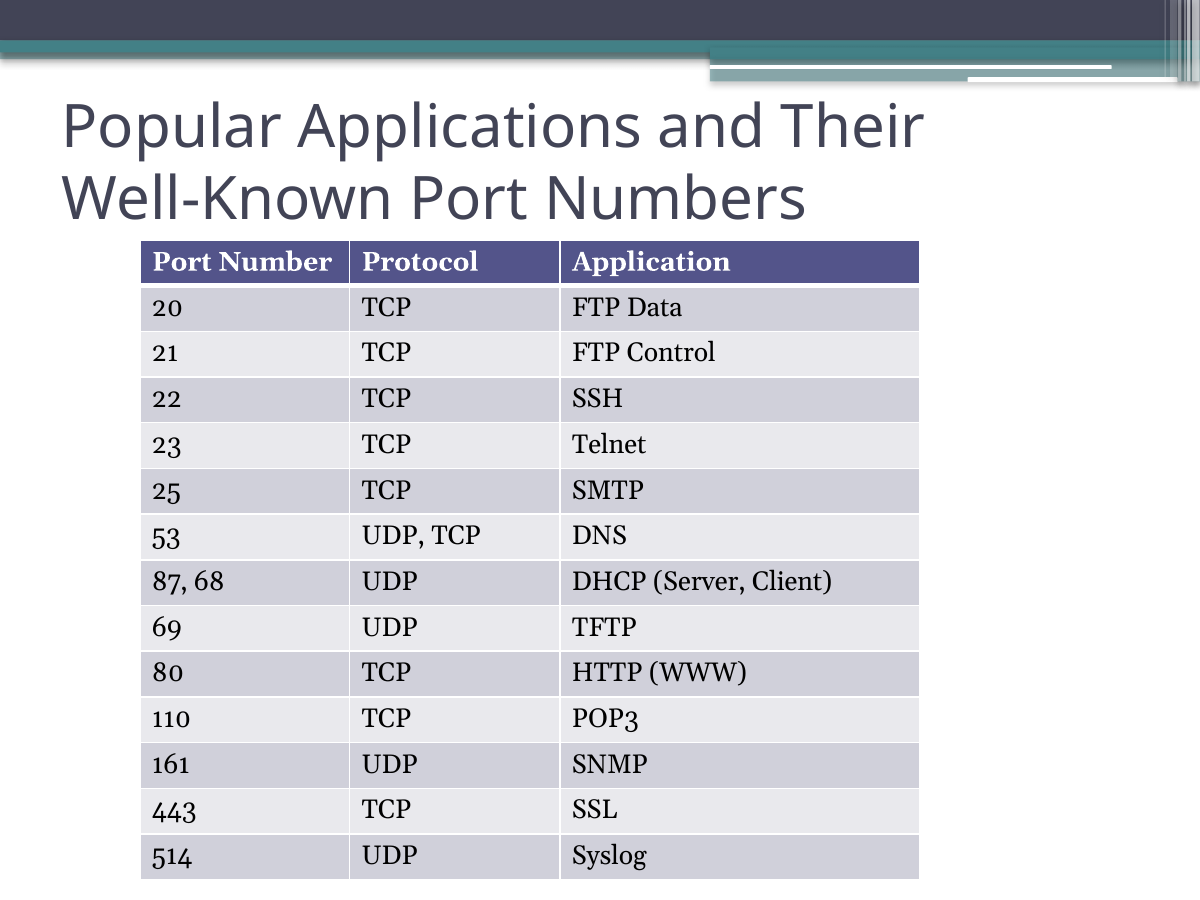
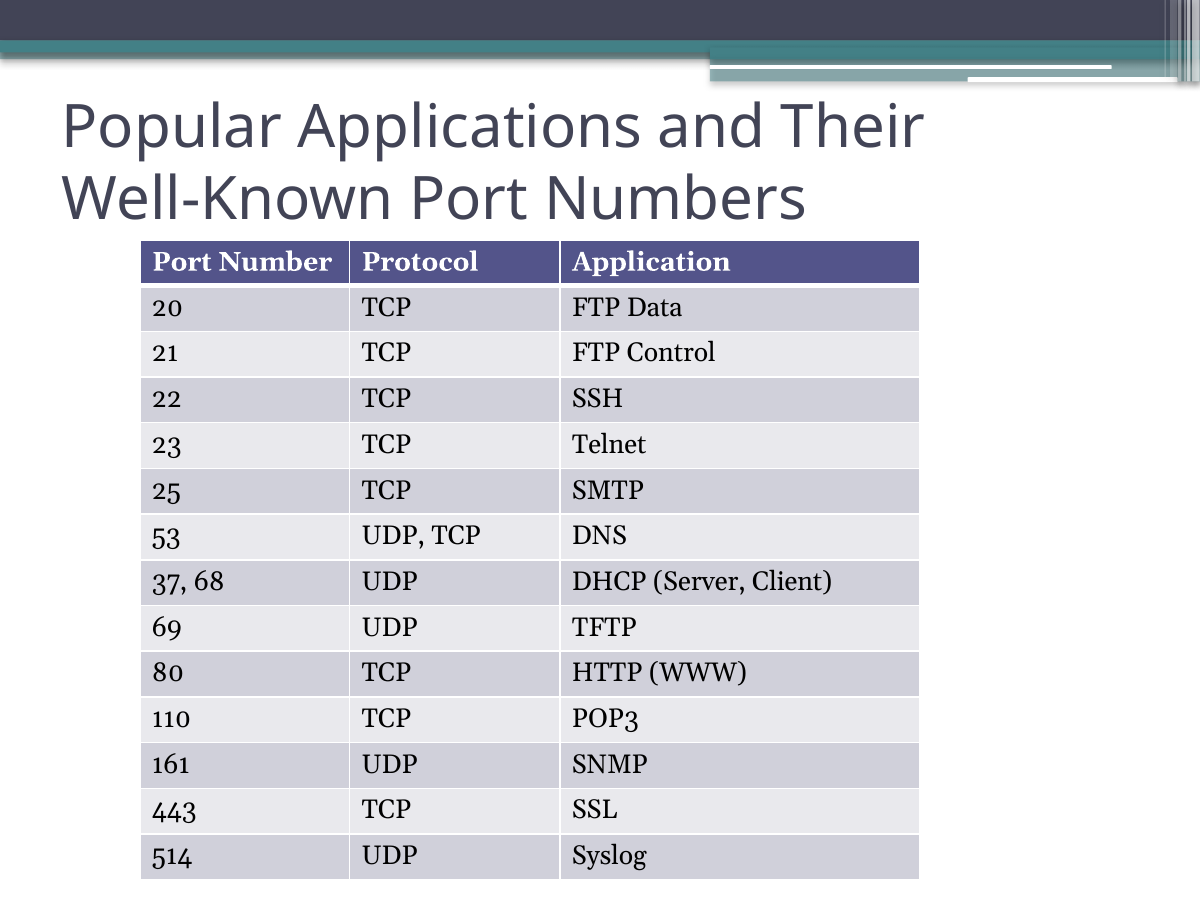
87: 87 -> 37 (170, 582)
